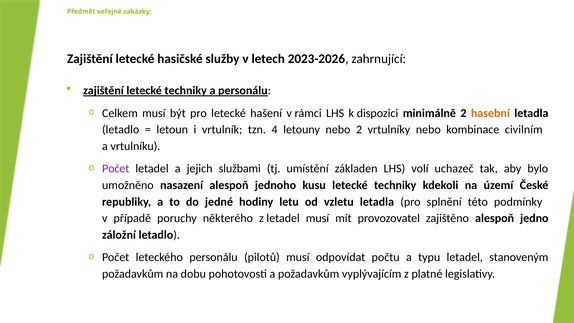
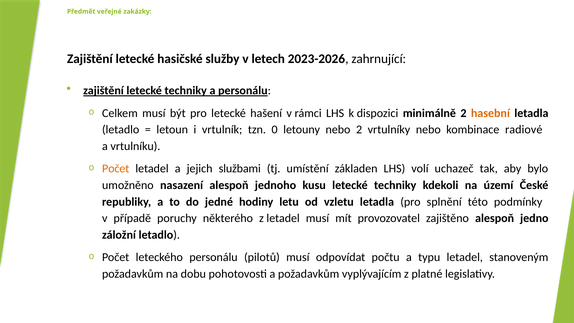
4: 4 -> 0 (275, 130)
civilním: civilním -> radiové (524, 130)
Počet colour: purple -> orange (116, 169)
